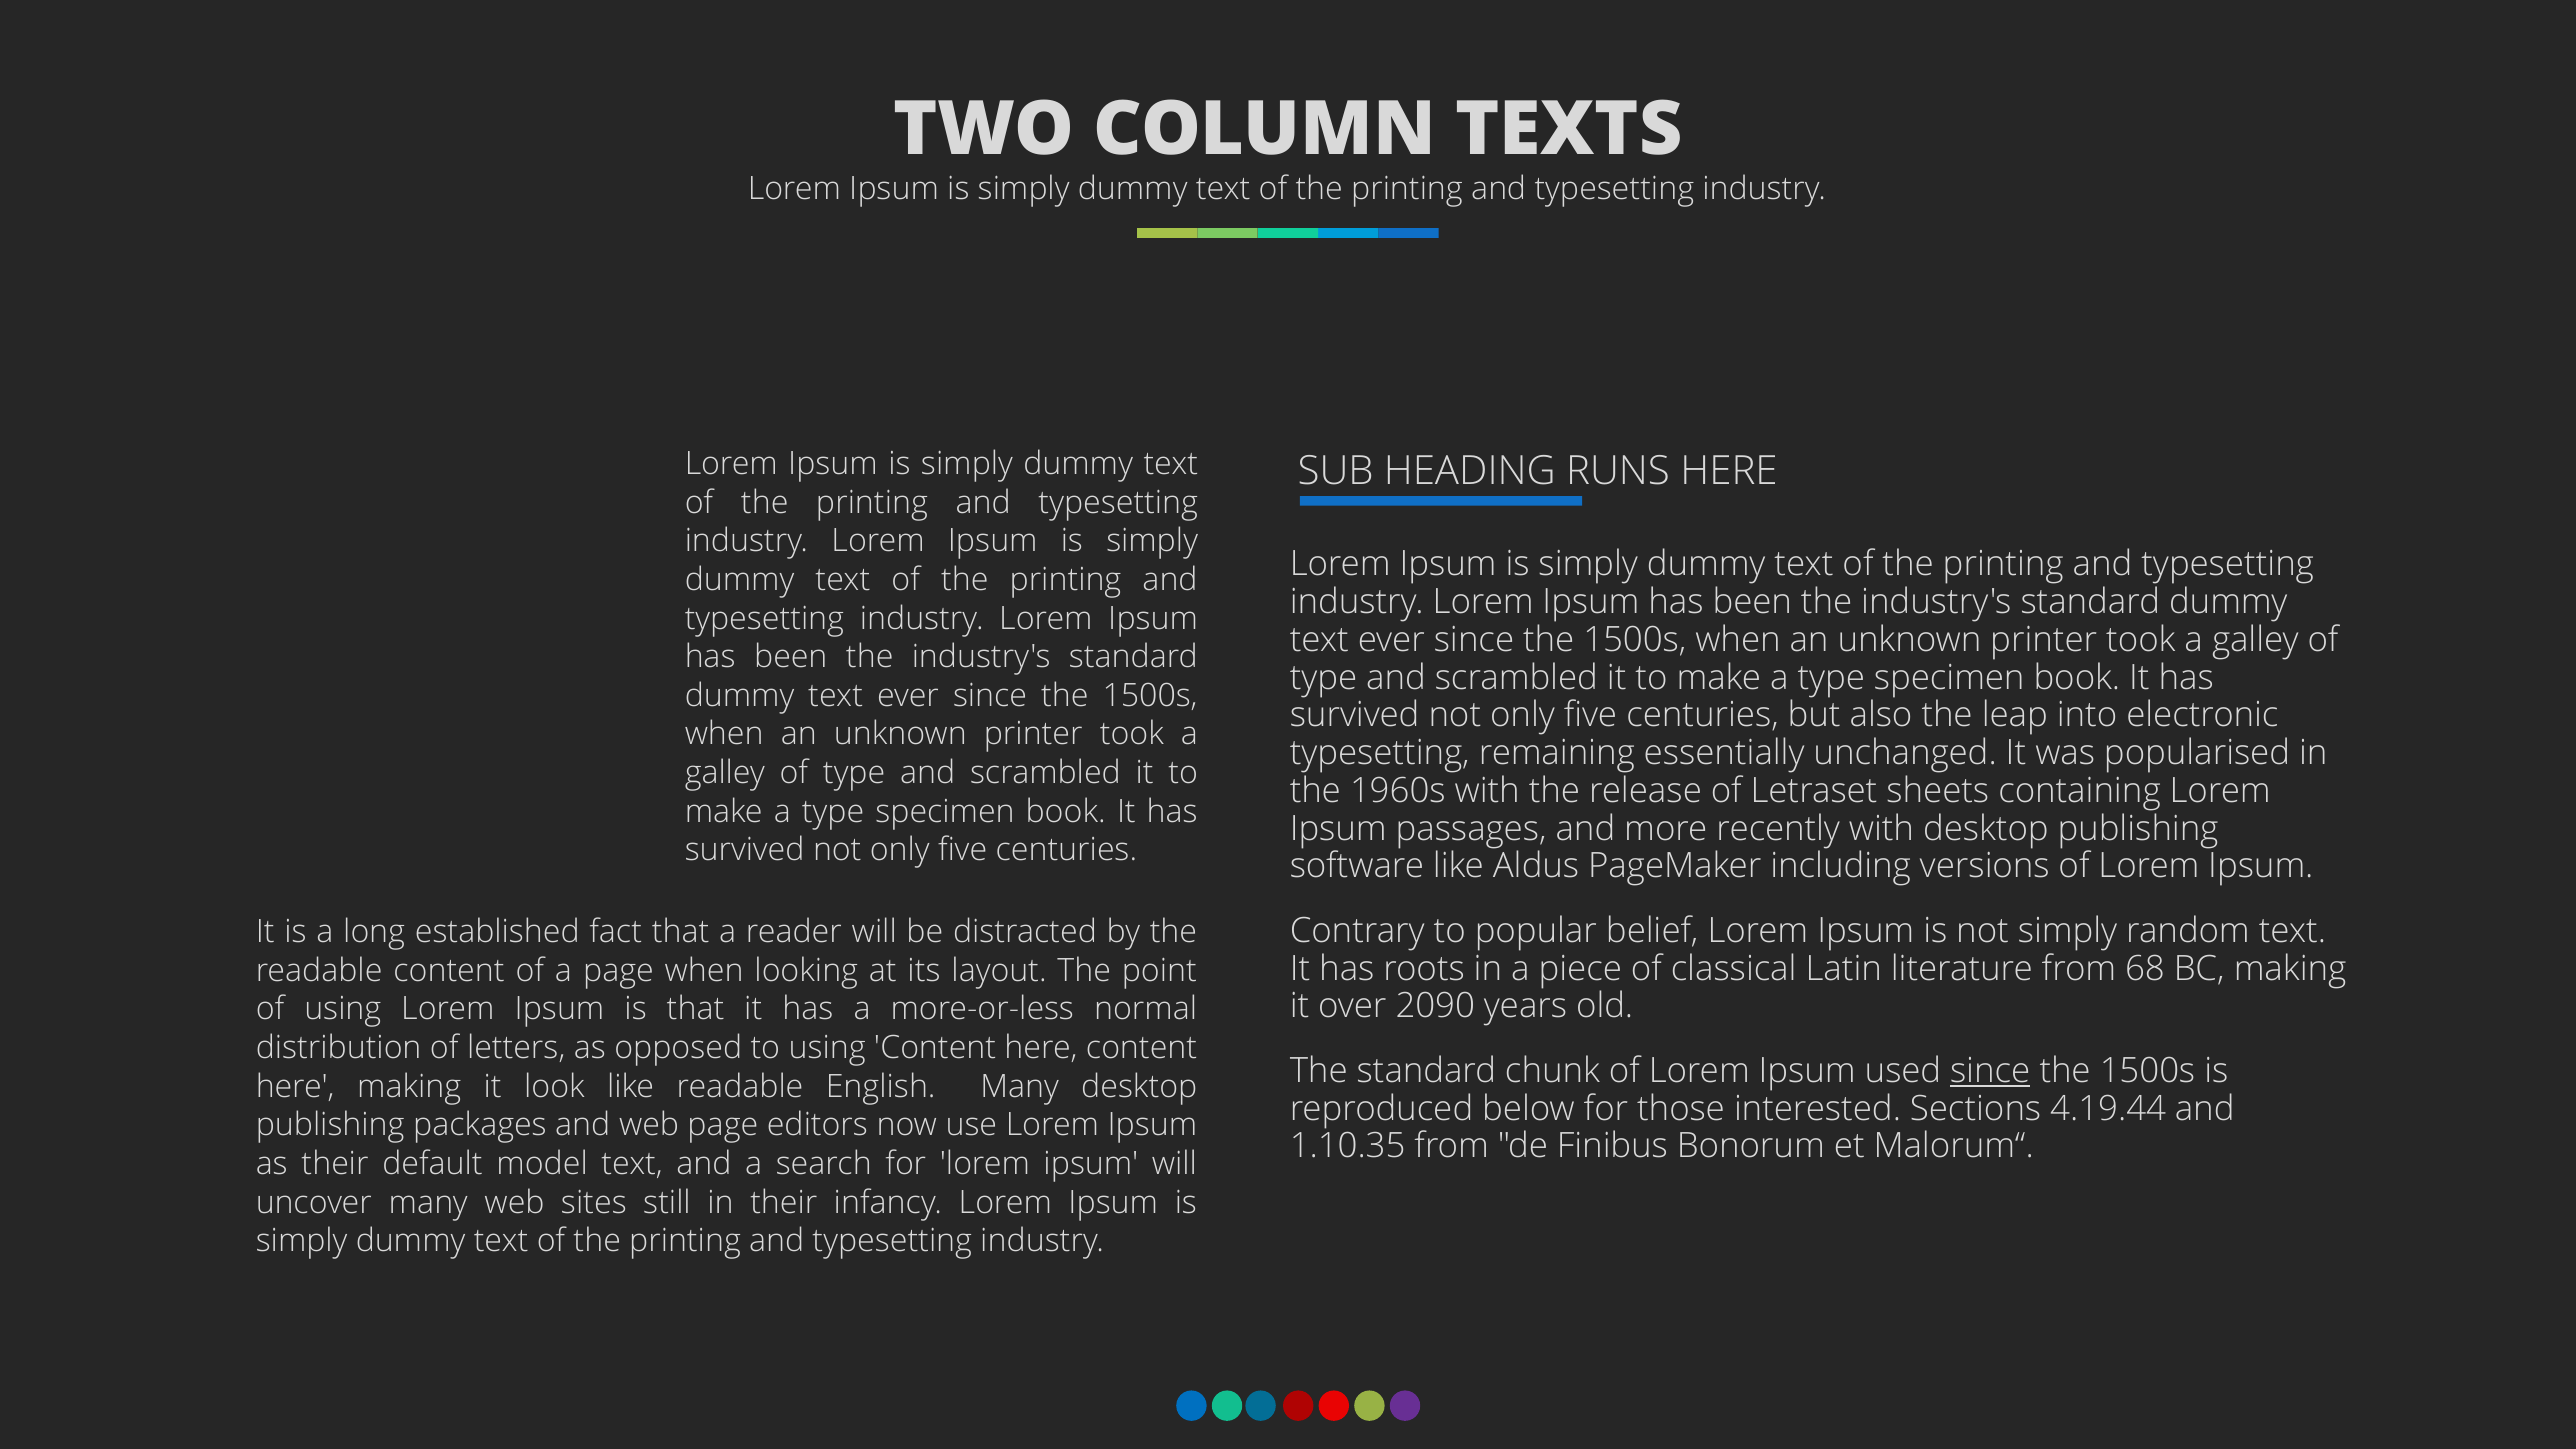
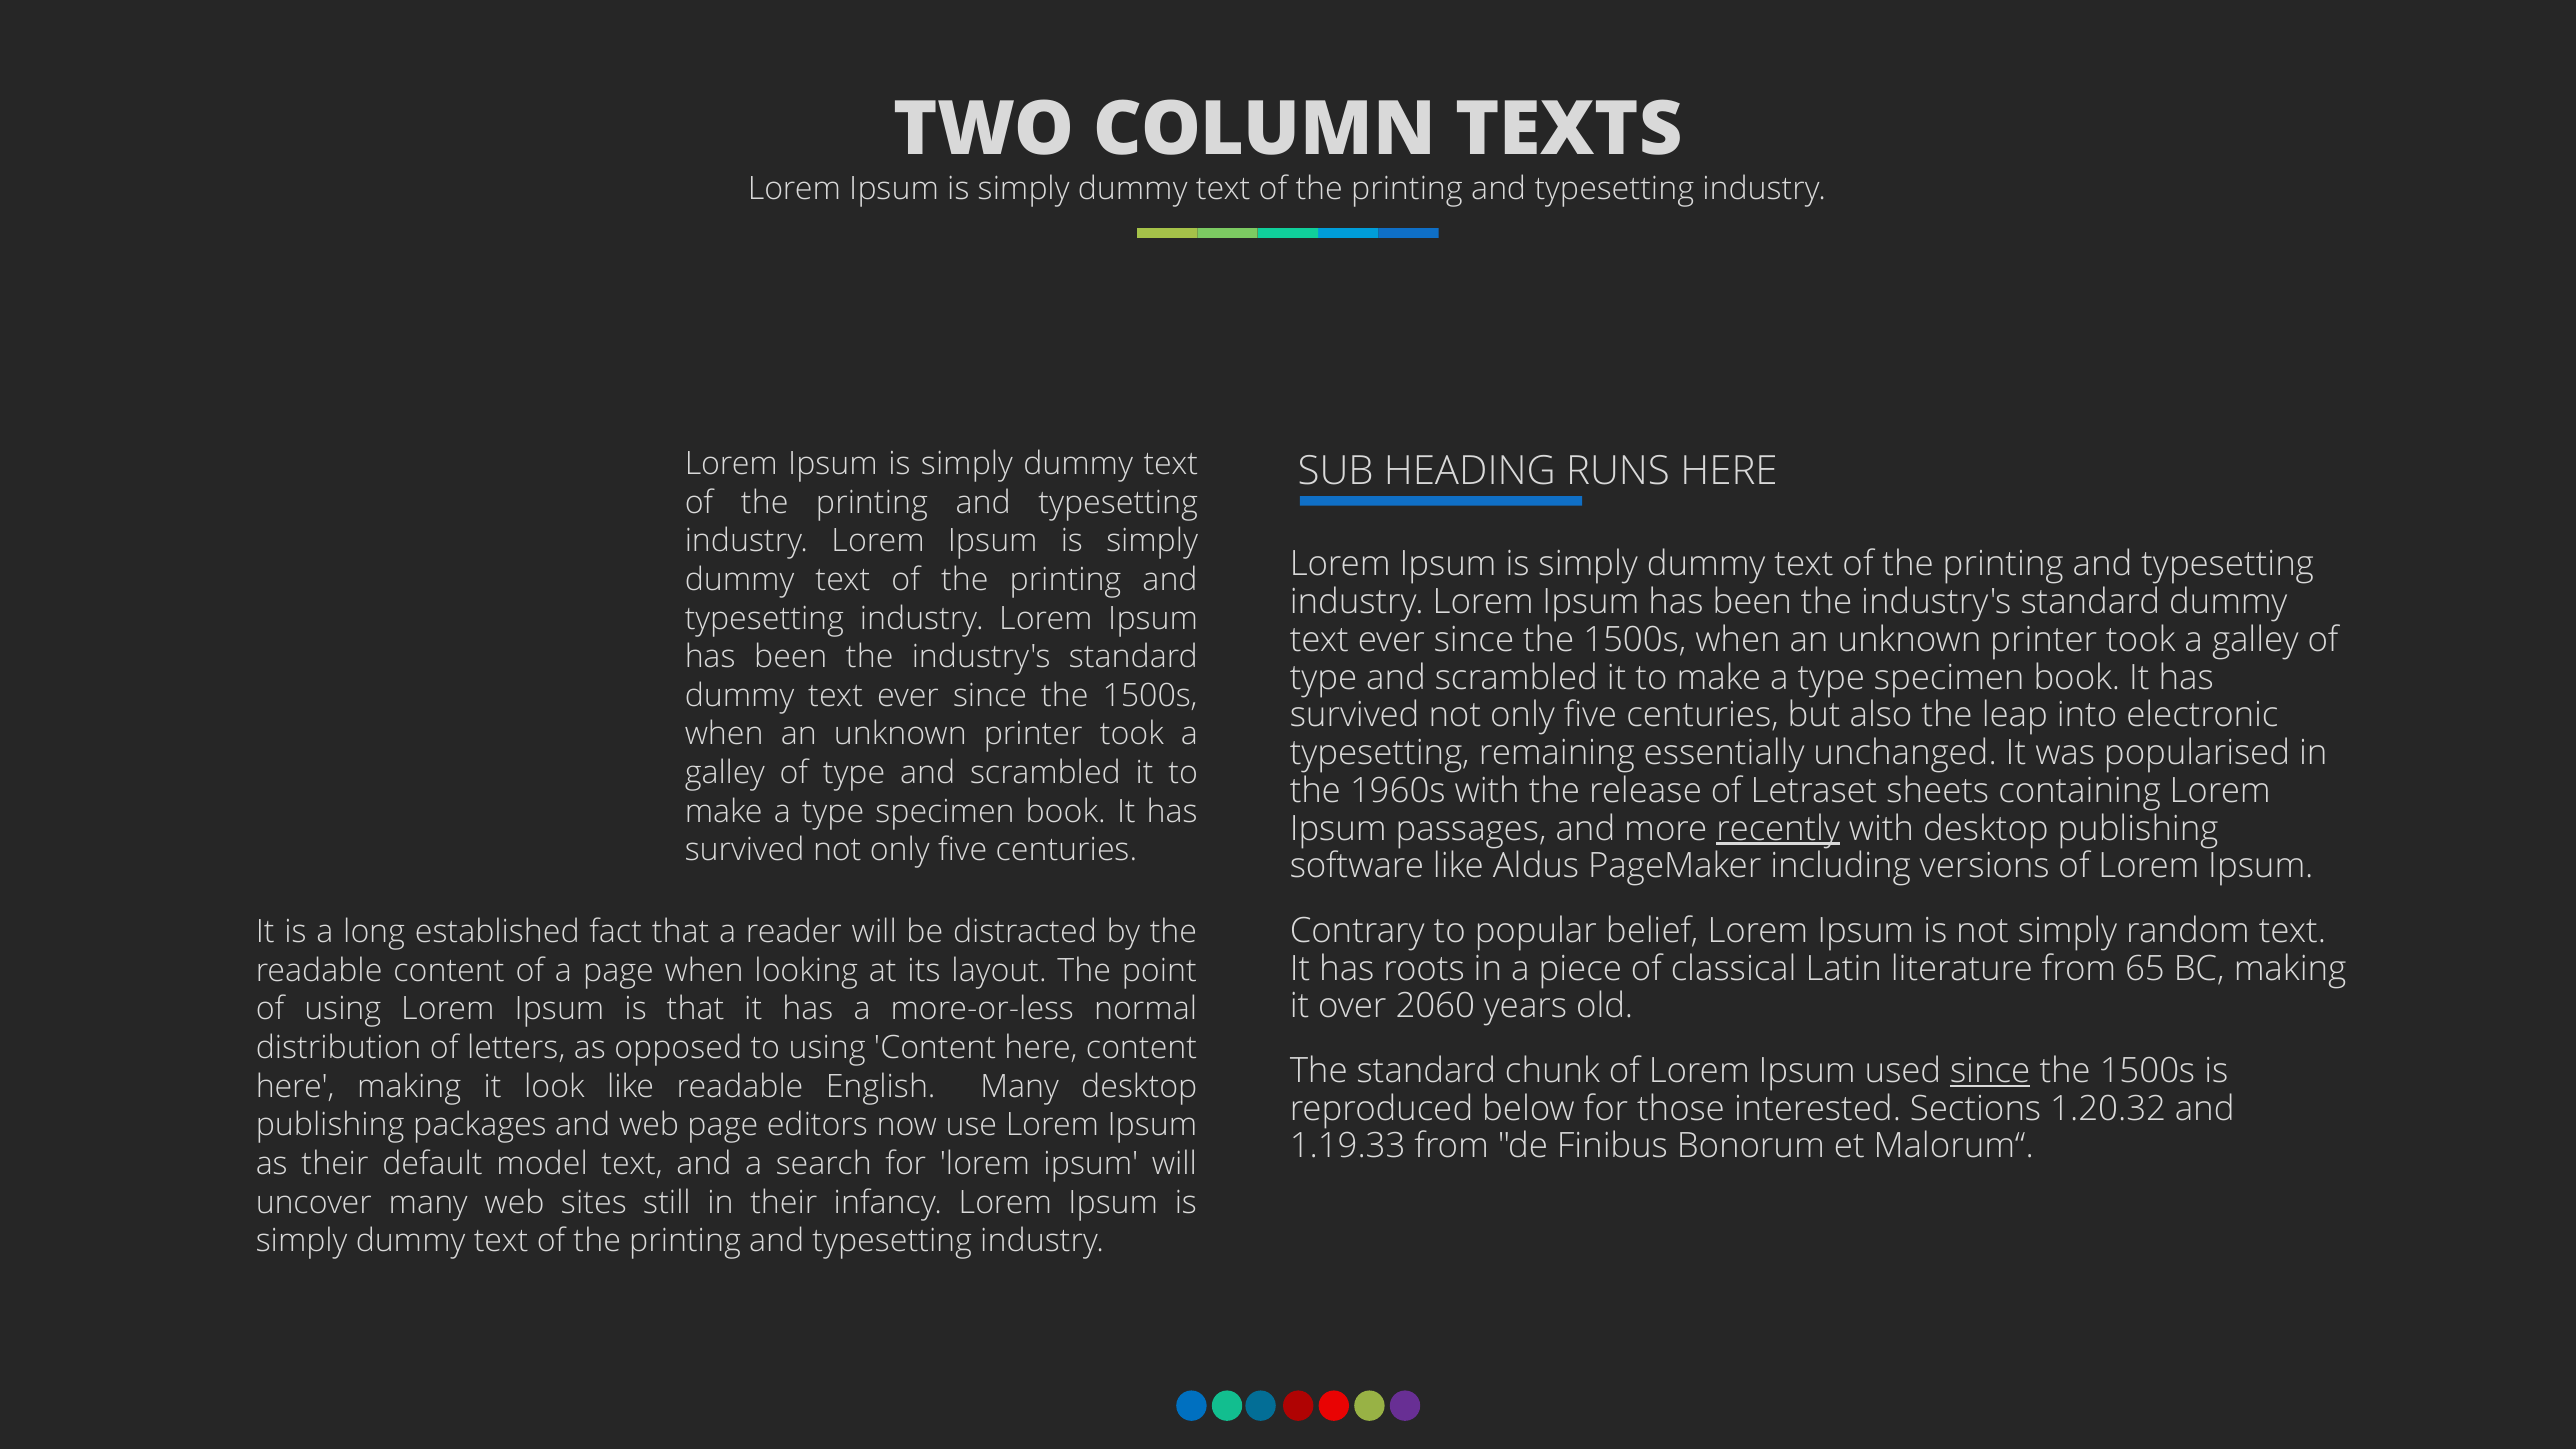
recently underline: none -> present (1778, 829)
68: 68 -> 65 (2145, 969)
2090: 2090 -> 2060 (1435, 1006)
4.19.44: 4.19.44 -> 1.20.32 (2108, 1109)
1.10.35: 1.10.35 -> 1.19.33 (1348, 1146)
